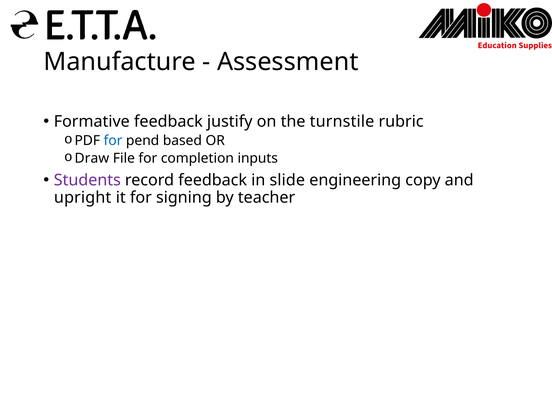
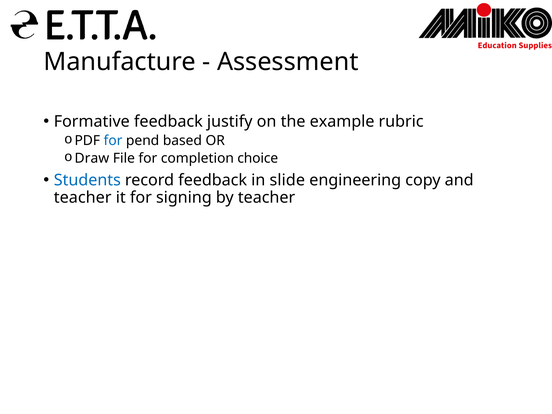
turnstile: turnstile -> example (342, 122)
inputs: inputs -> choice (258, 158)
Students colour: purple -> blue (87, 180)
upright: upright -> teacher (83, 198)
